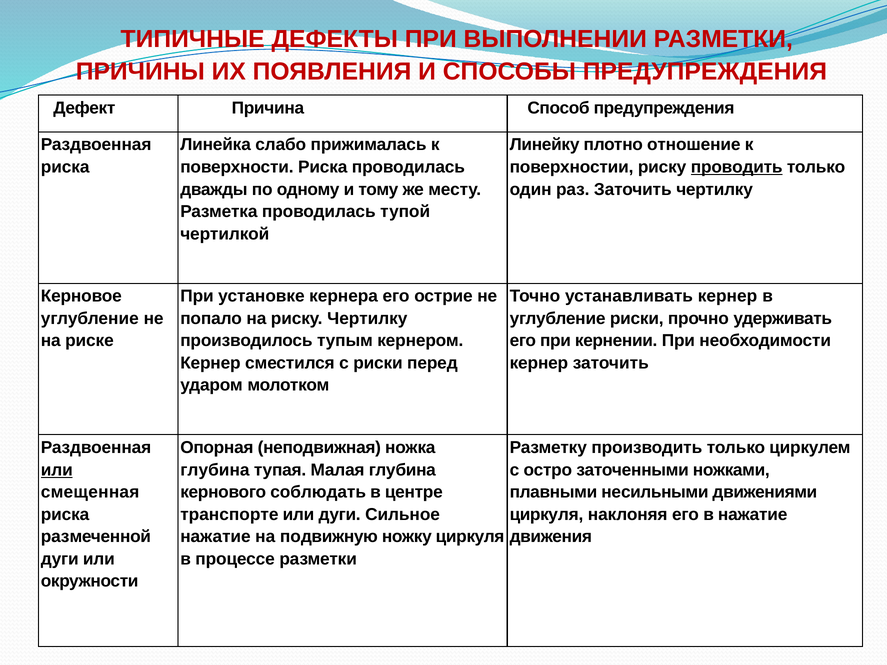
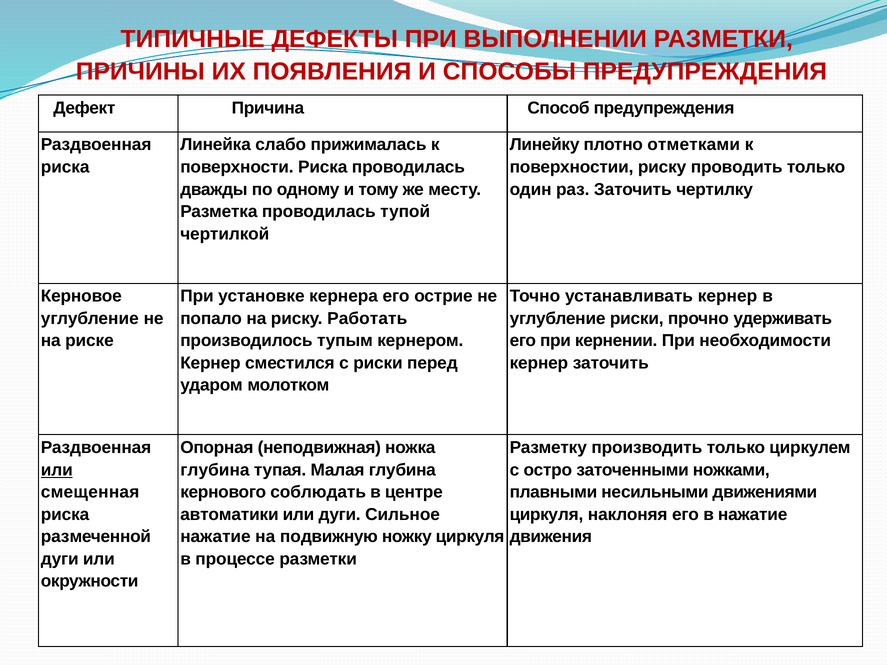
отношение: отношение -> отметками (694, 145)
проводить underline: present -> none (737, 167)
риску Чертилку: Чертилку -> Работать (367, 319)
транспорте: транспорте -> автоматики (229, 515)
